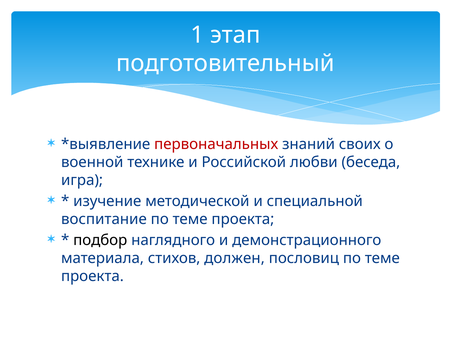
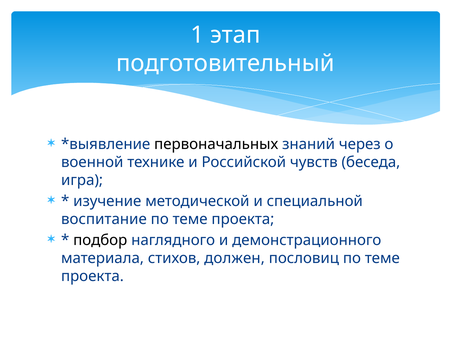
первоначальных colour: red -> black (216, 144)
своих: своих -> через (360, 144)
любви: любви -> чувств (314, 162)
